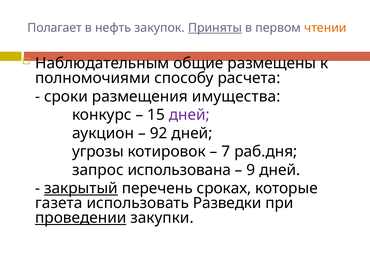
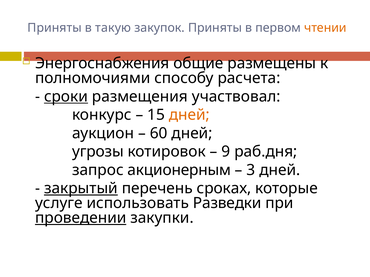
Полагает: Полагает -> Приняты (55, 28)
нефть: нефть -> такую (113, 28)
Приняты underline: present -> none (215, 28)
Наблюдательным: Наблюдательным -> Энергоснабжения (102, 63)
сроки underline: none -> present (66, 97)
имущества: имущества -> участвовал (236, 97)
дней colour: purple -> orange (189, 115)
92: 92 -> 60 (159, 133)
7: 7 -> 9 (226, 152)
использована: использована -> акционерным (179, 170)
9: 9 -> 3 (251, 170)
газета: газета -> услуге (59, 203)
